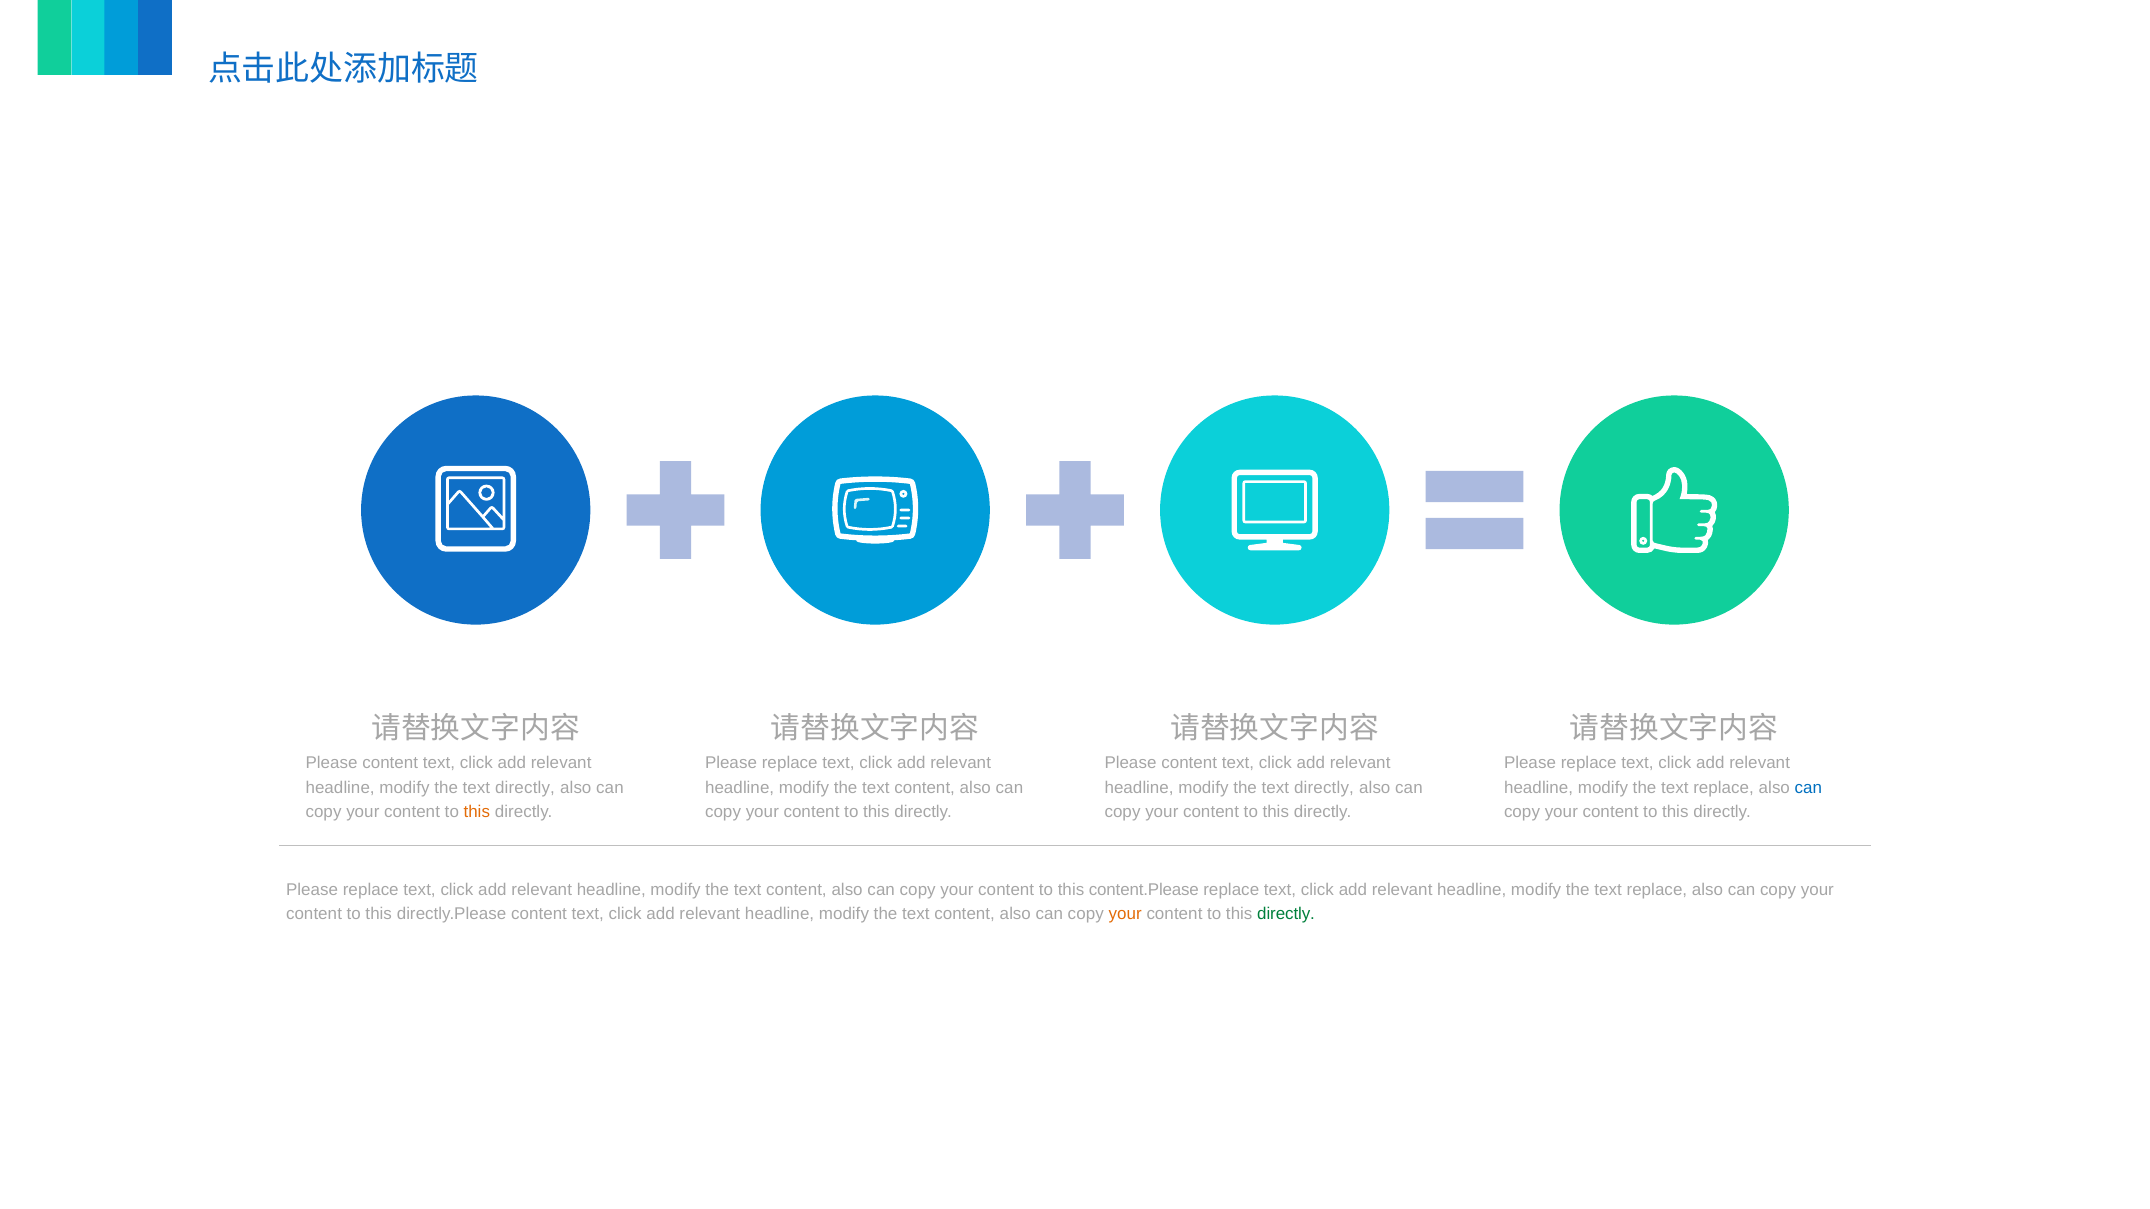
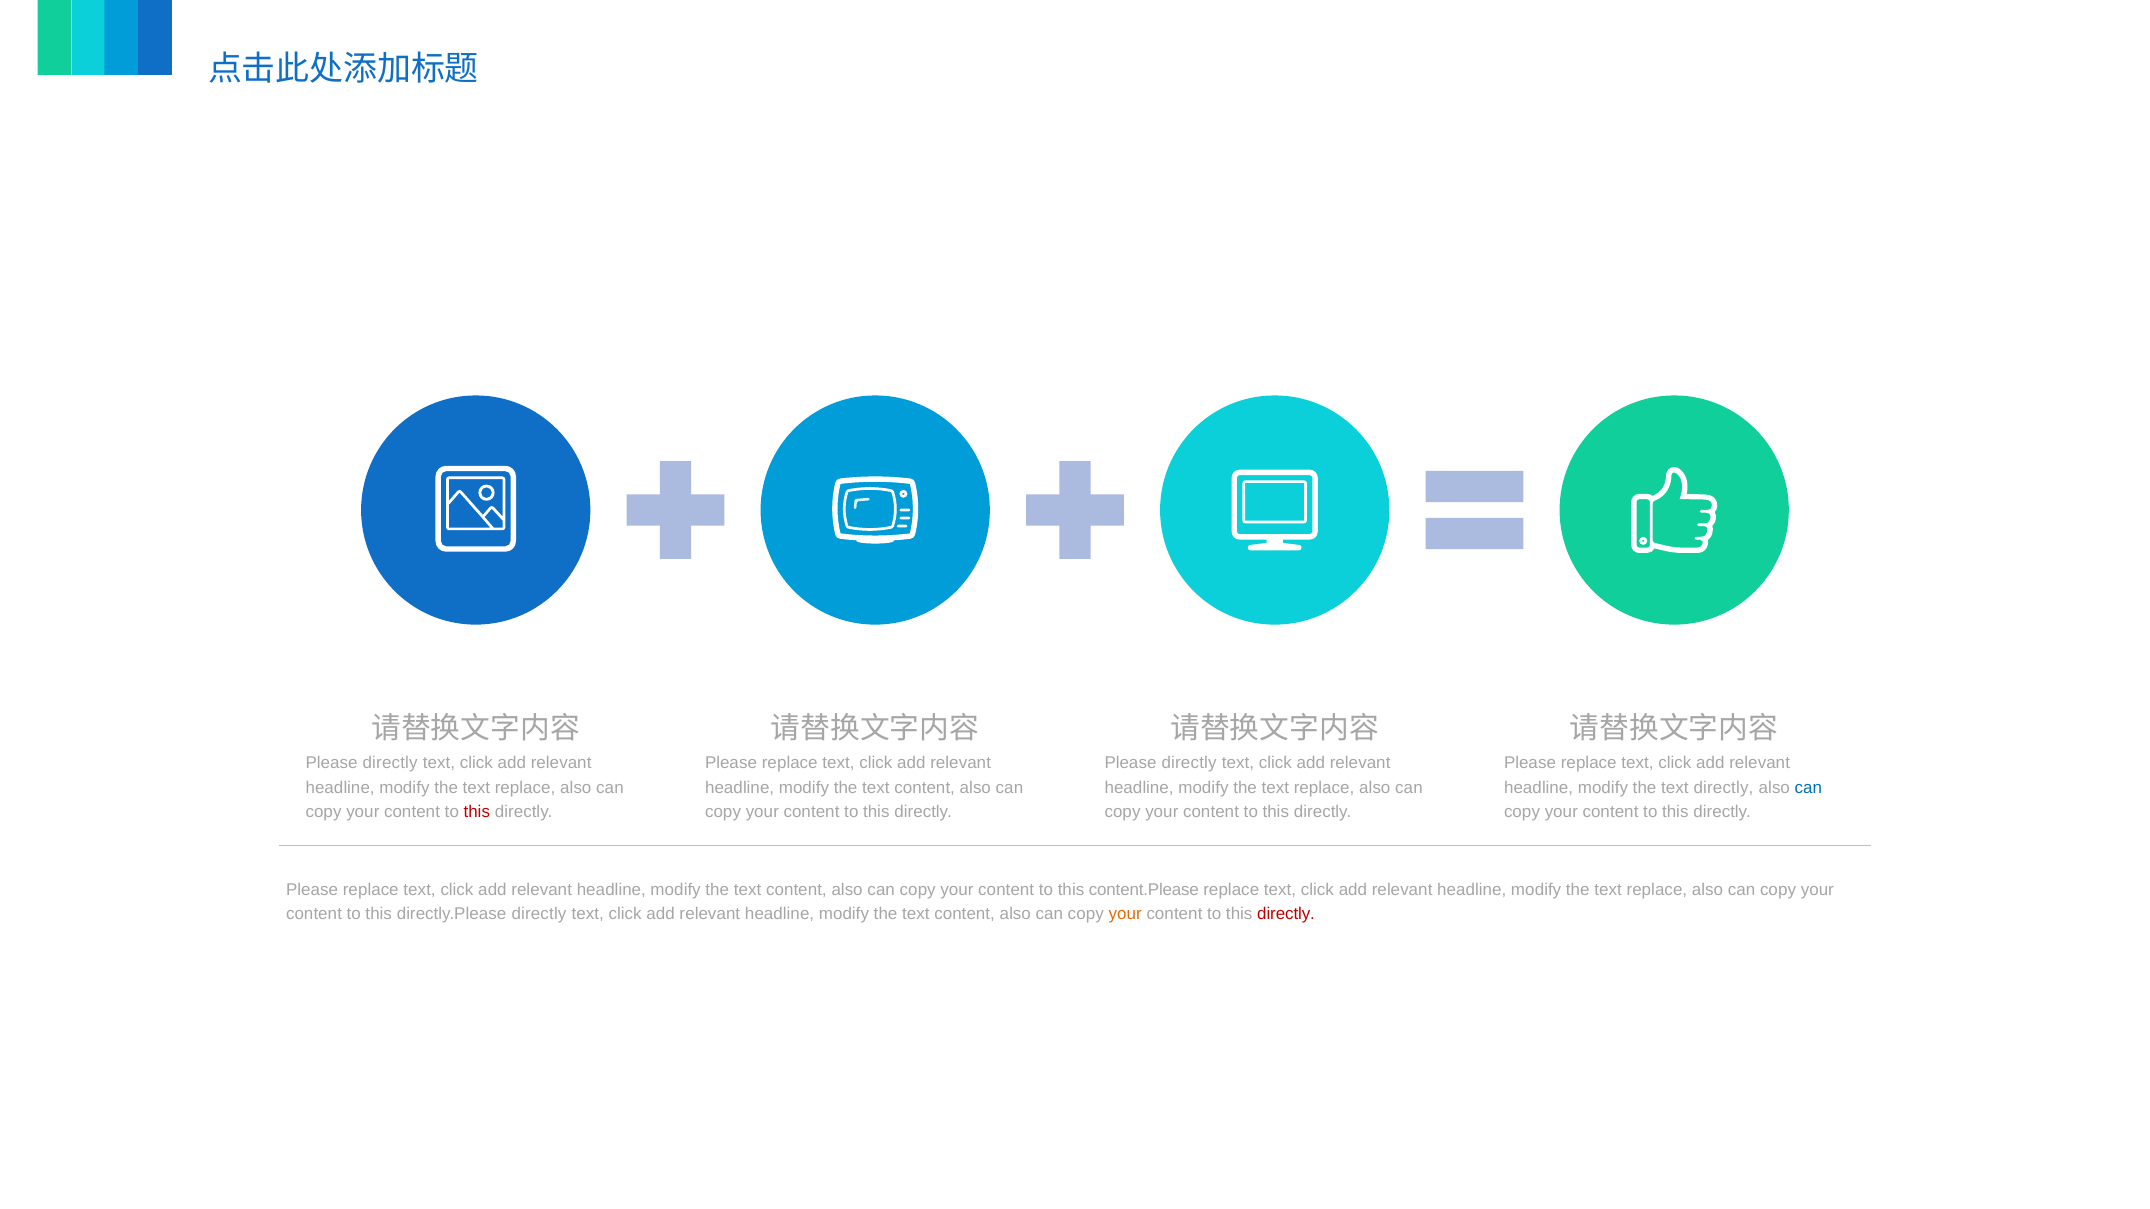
content: content -> directly (390, 763)
content: content -> directly (1189, 763)
directly: directly -> replace (525, 788)
directly: directly -> replace (1324, 788)
replace: replace -> directly (1724, 788)
this colour: orange -> red (477, 812)
directly.Please content: content -> directly (539, 915)
directly colour: green -> red (1286, 915)
